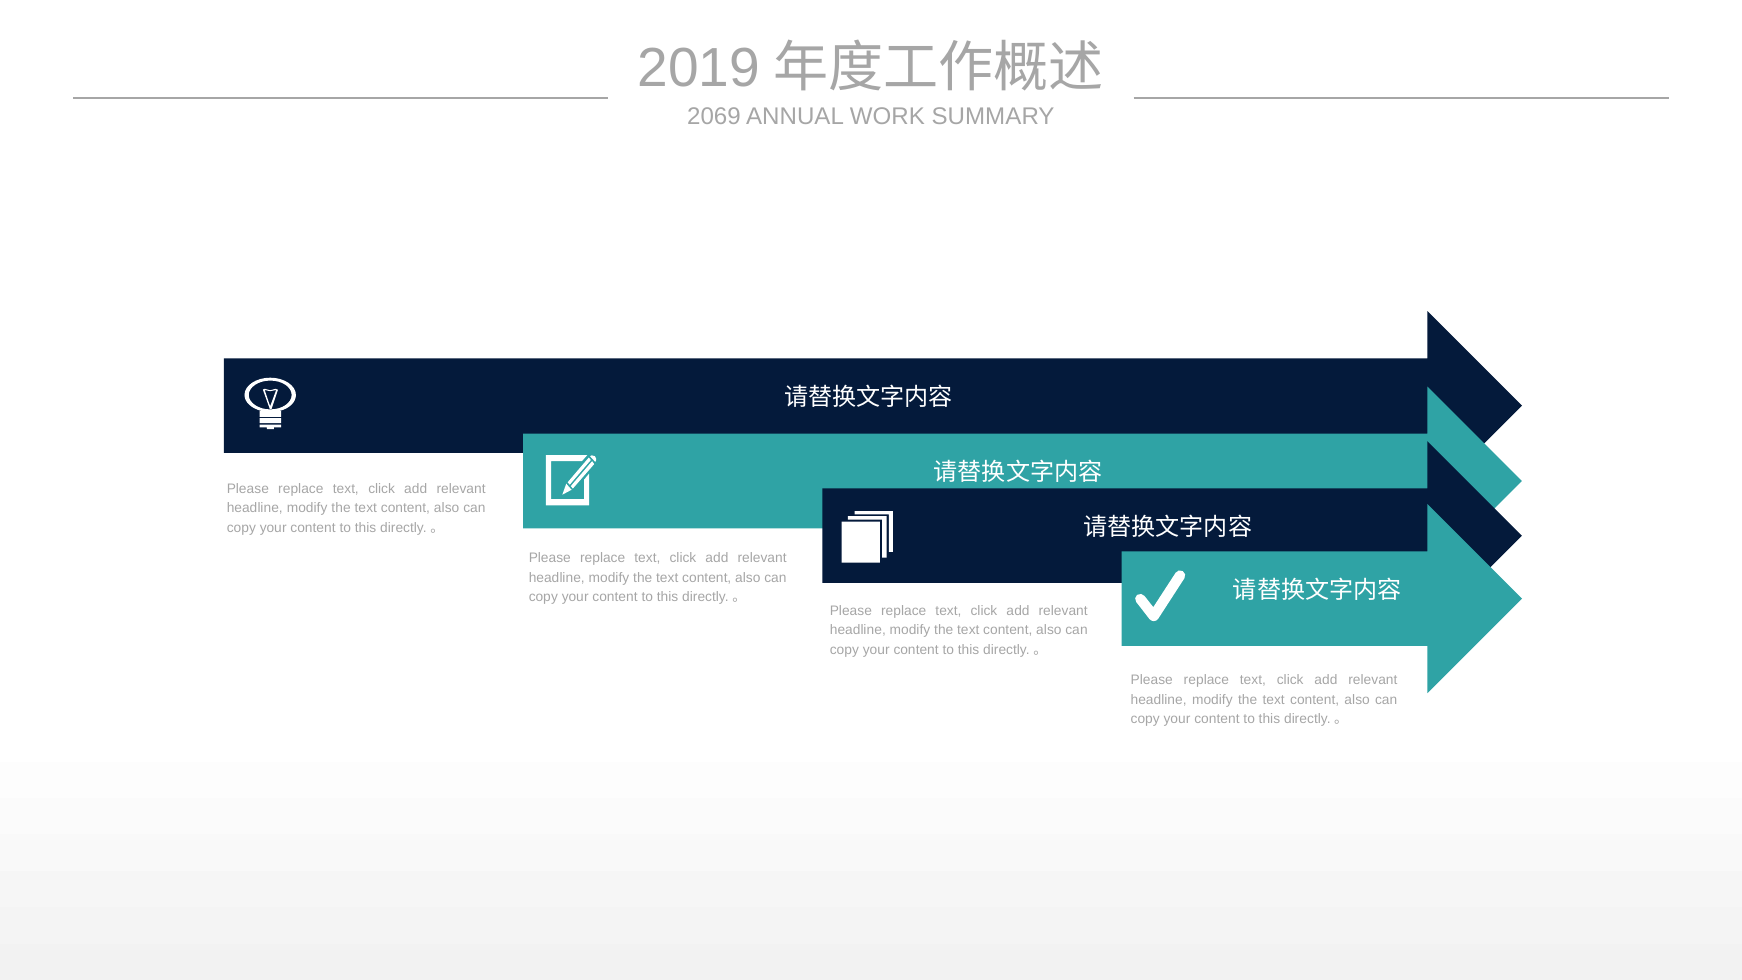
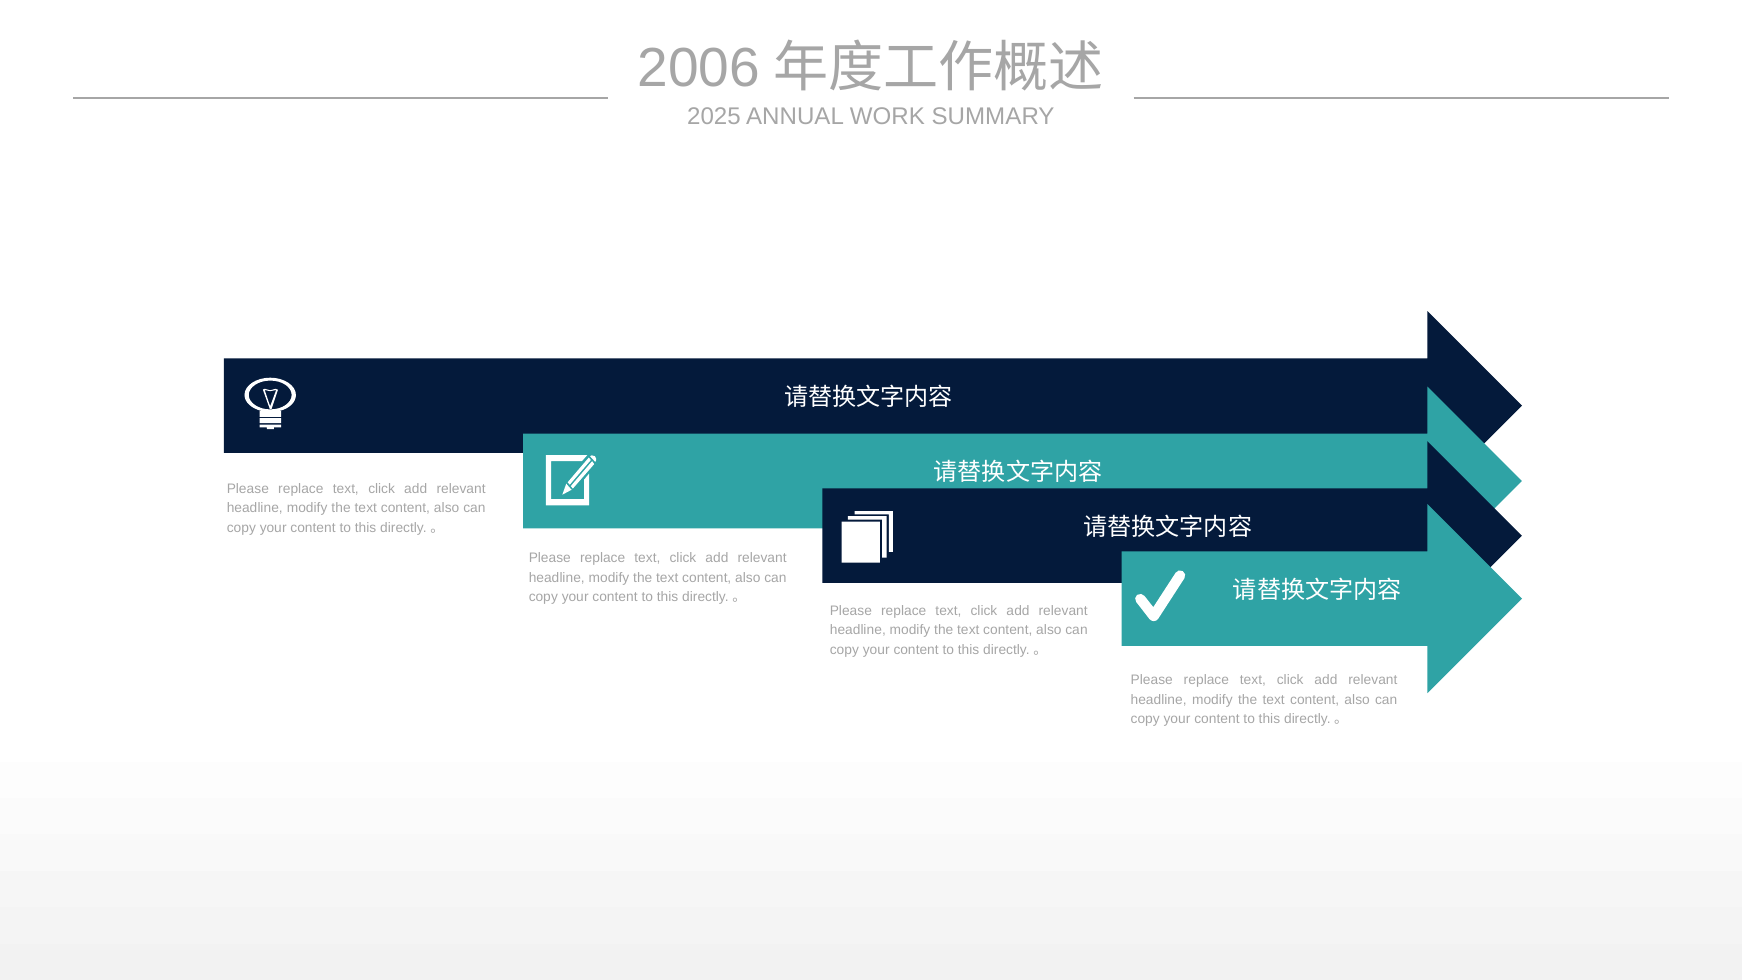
2019: 2019 -> 2006 (699, 69)
2069: 2069 -> 2025 (714, 117)
